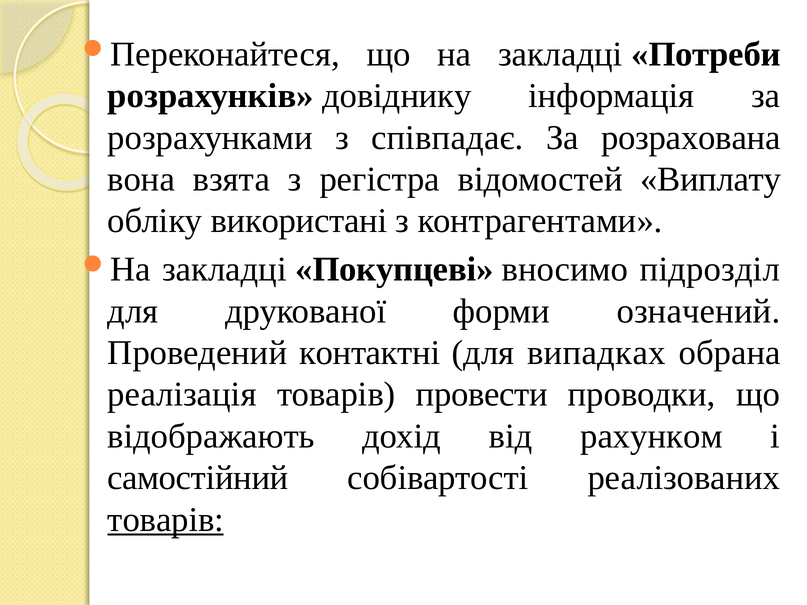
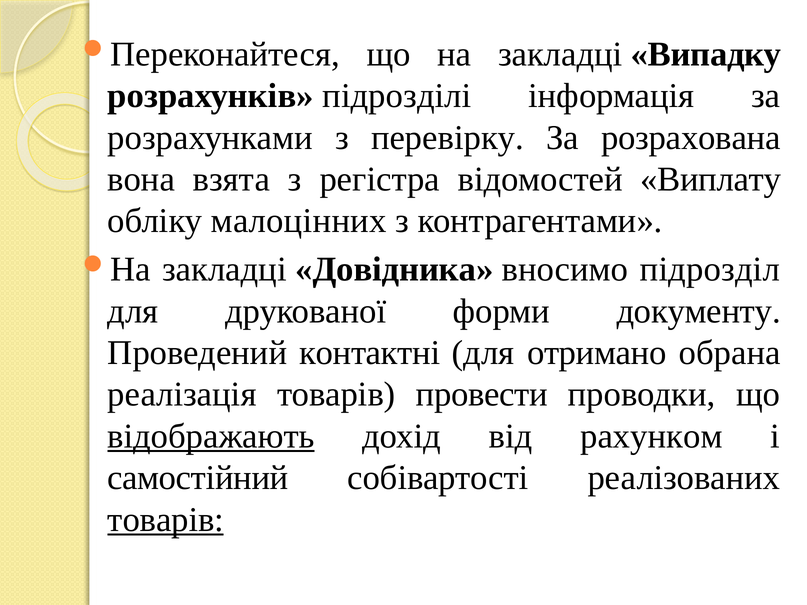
Потреби: Потреби -> Випадку (706, 54)
довіднику: довіднику -> підрозділі (397, 96)
співпадає: співпадає -> перевірку (447, 138)
використані: використані -> малоцінних (299, 221)
Покупцеві: Покупцеві -> Довідника (394, 269)
означений: означений -> документу (699, 311)
випадках: випадках -> отримано (597, 353)
відображають underline: none -> present (211, 436)
